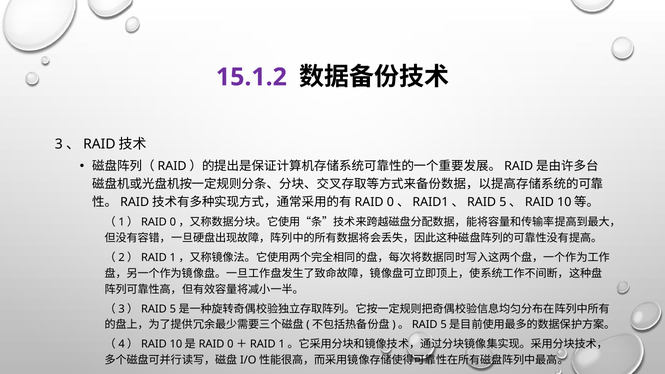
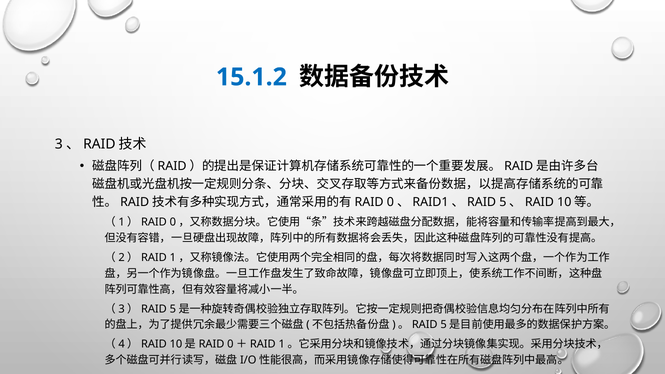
15.1.2 colour: purple -> blue (251, 77)
